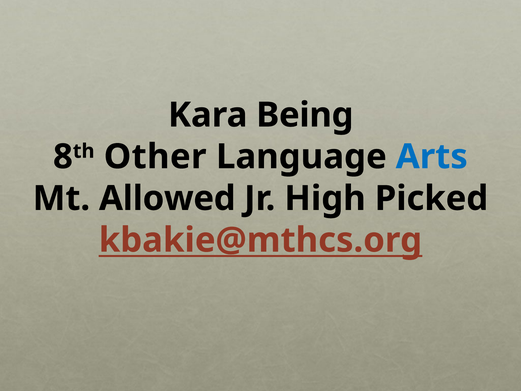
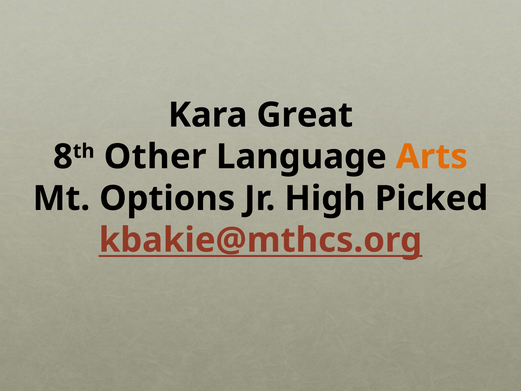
Being: Being -> Great (305, 115)
Arts colour: blue -> orange (432, 157)
Allowed: Allowed -> Options (167, 198)
